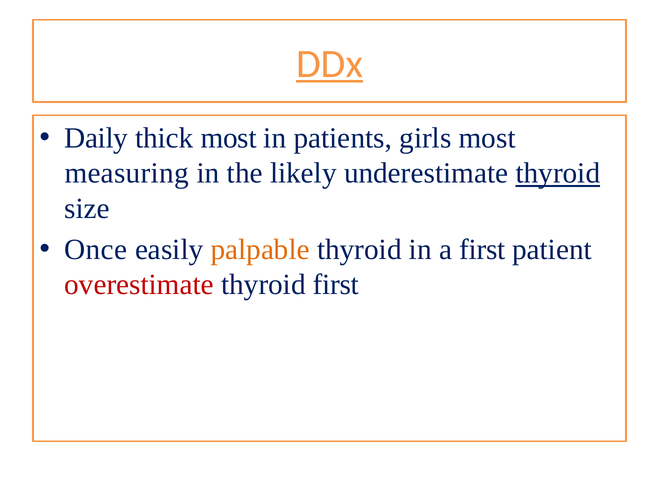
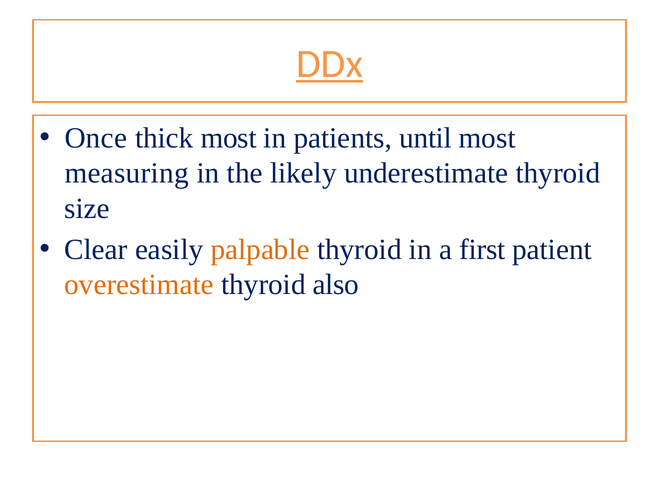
Daily: Daily -> Once (96, 138)
girls: girls -> until (426, 138)
thyroid underline: present -> none (558, 173)
Once: Once -> Clear (96, 250)
overestimate colour: red -> orange (139, 285)
thyroid first: first -> also (336, 285)
